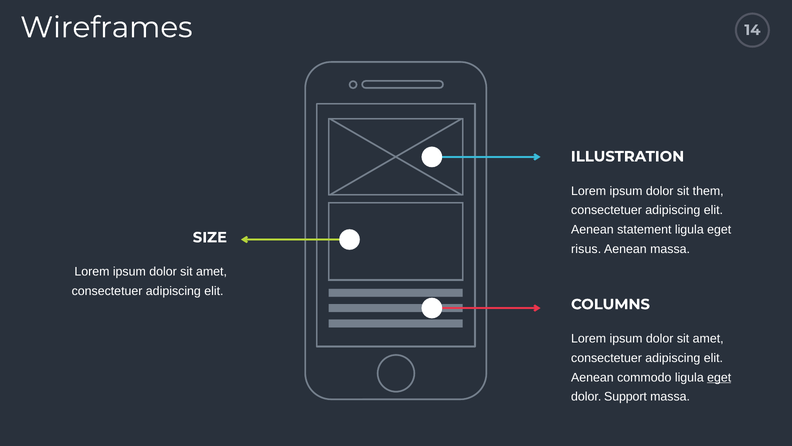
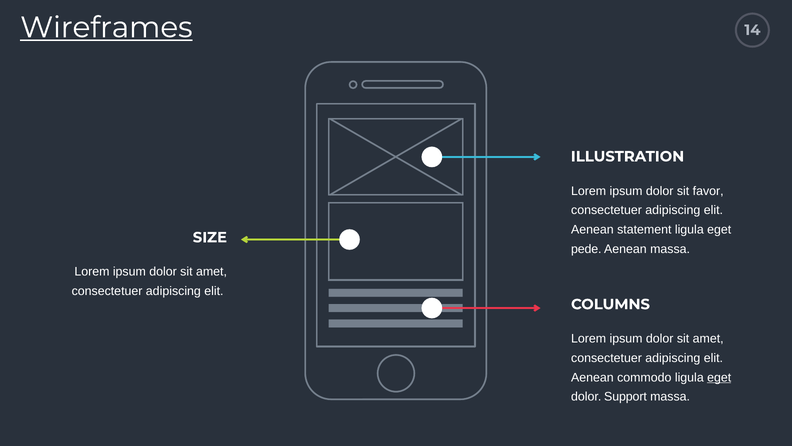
Wireframes underline: none -> present (106, 27)
them: them -> favor (708, 191)
risus: risus -> pede (586, 249)
